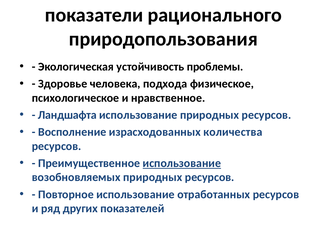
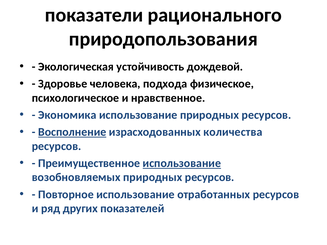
проблемы: проблемы -> дождевой (215, 67)
Ландшафта: Ландшафта -> Экономика (67, 115)
Восполнение underline: none -> present (72, 132)
